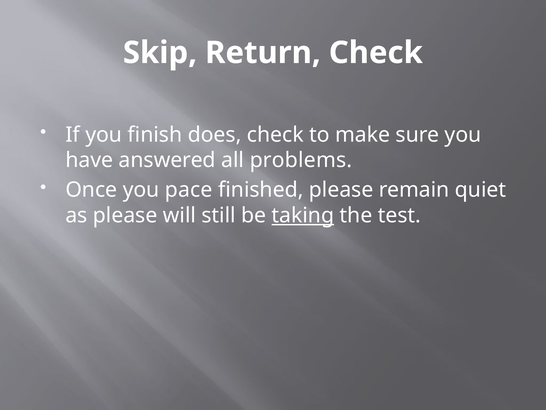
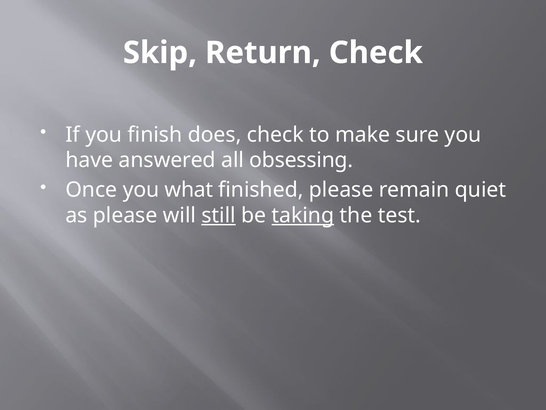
problems: problems -> obsessing (301, 160)
pace: pace -> what (189, 190)
still underline: none -> present (219, 215)
